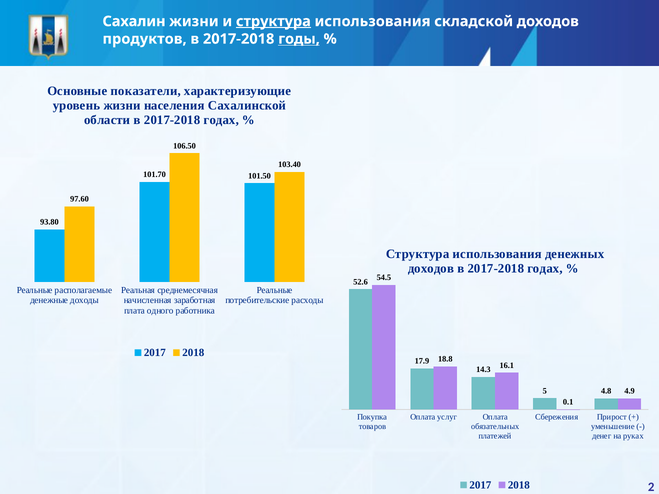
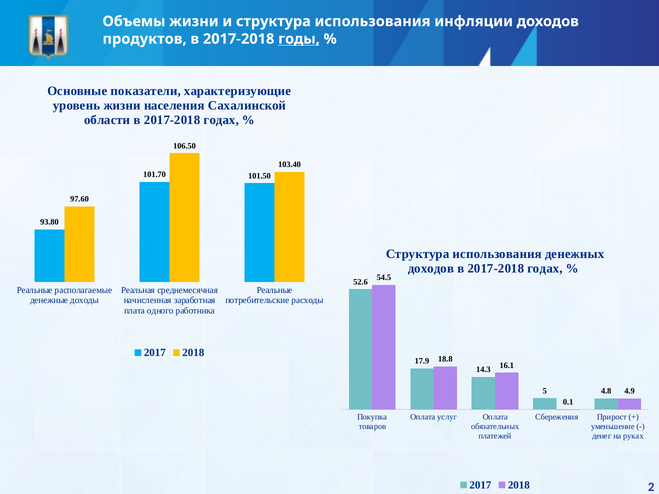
Сахалин: Сахалин -> Объемы (134, 21)
структура underline: present -> none (273, 21)
складской: складской -> инфляции (474, 21)
